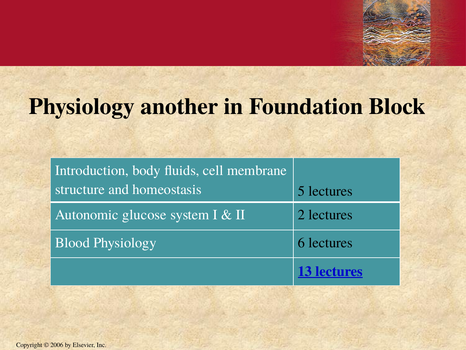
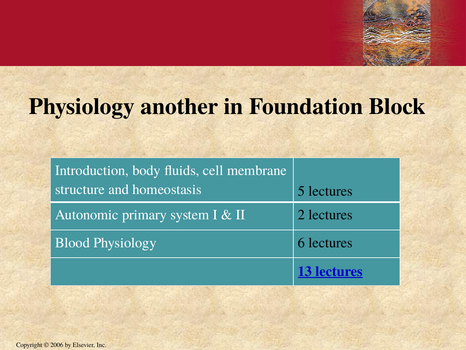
glucose: glucose -> primary (145, 215)
